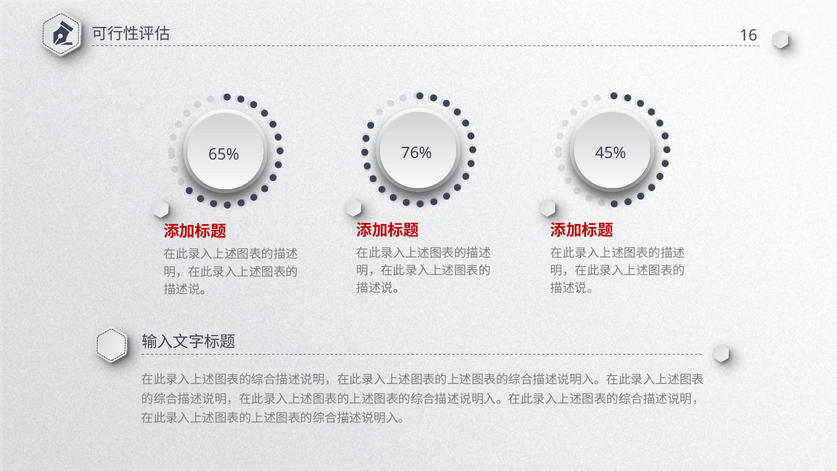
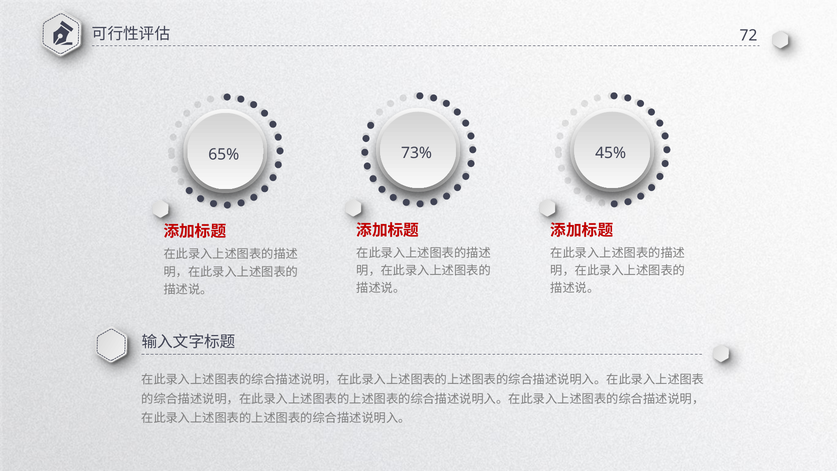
16: 16 -> 72 (748, 36)
76%: 76% -> 73% (417, 153)
